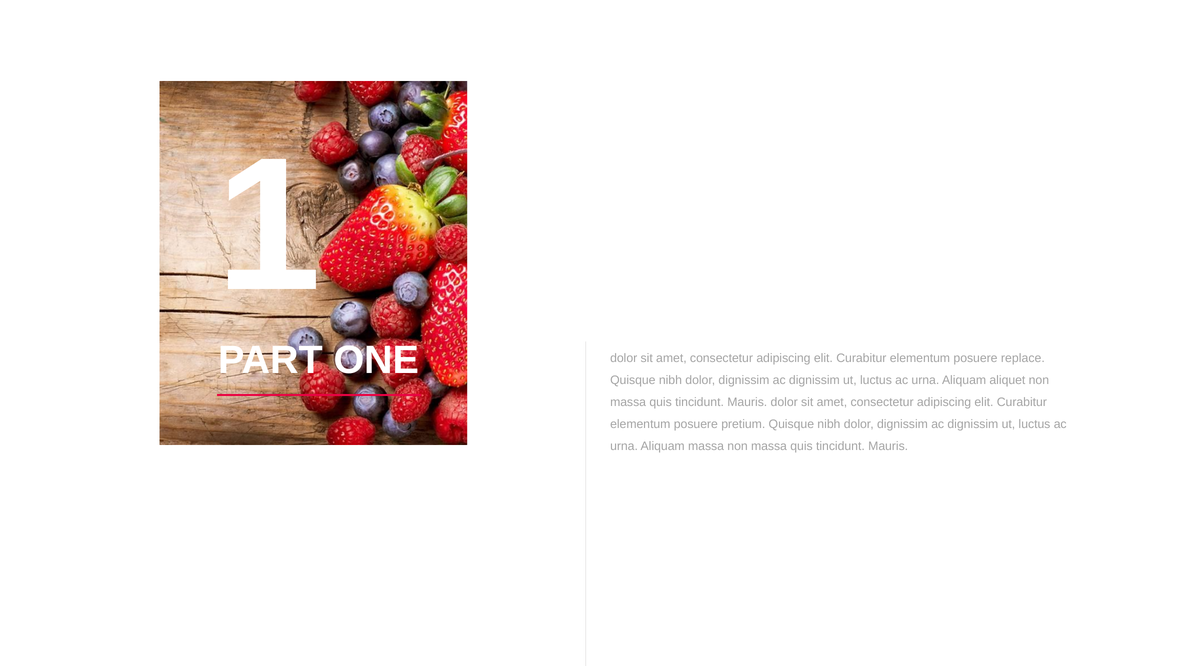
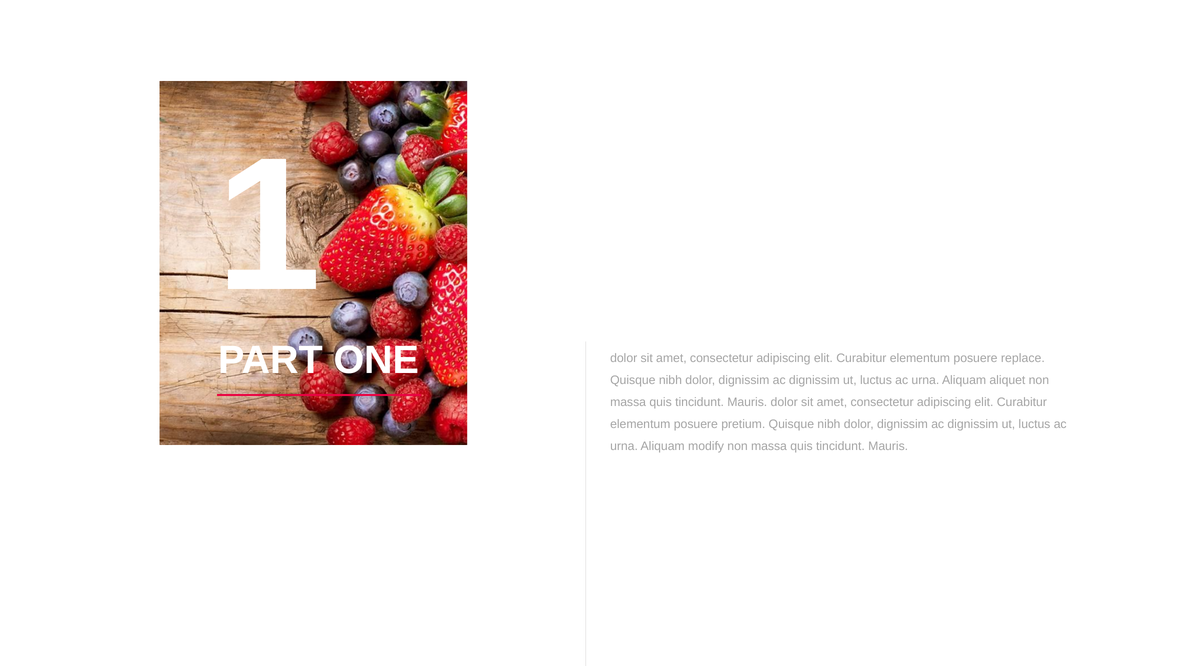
Aliquam massa: massa -> modify (706, 446)
